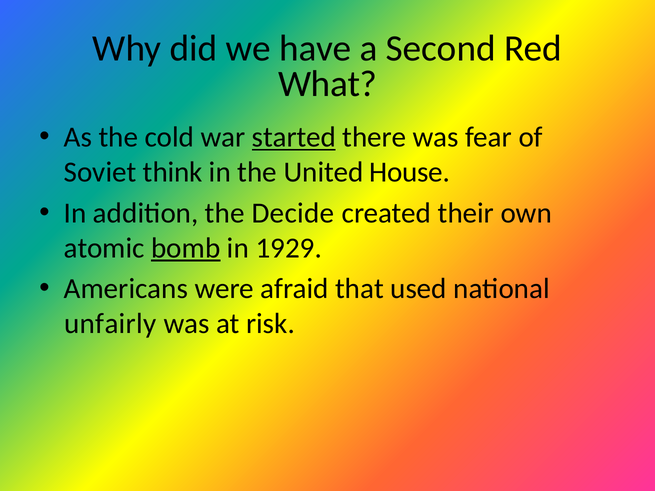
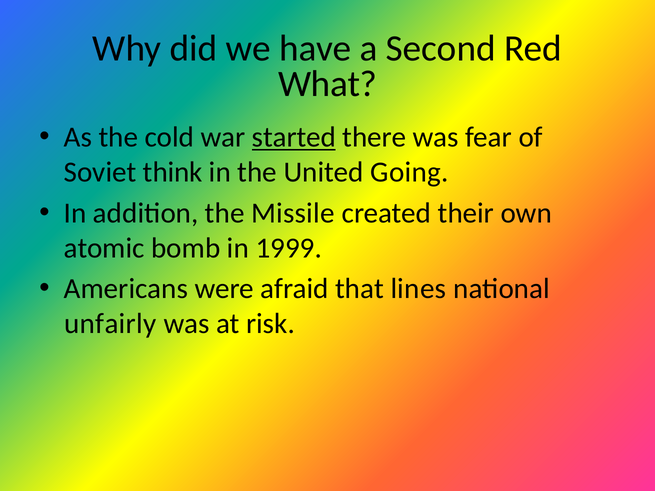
House: House -> Going (409, 172)
Decide: Decide -> Missile (293, 213)
bomb underline: present -> none (186, 248)
1929: 1929 -> 1999 (289, 248)
used: used -> lines (418, 289)
